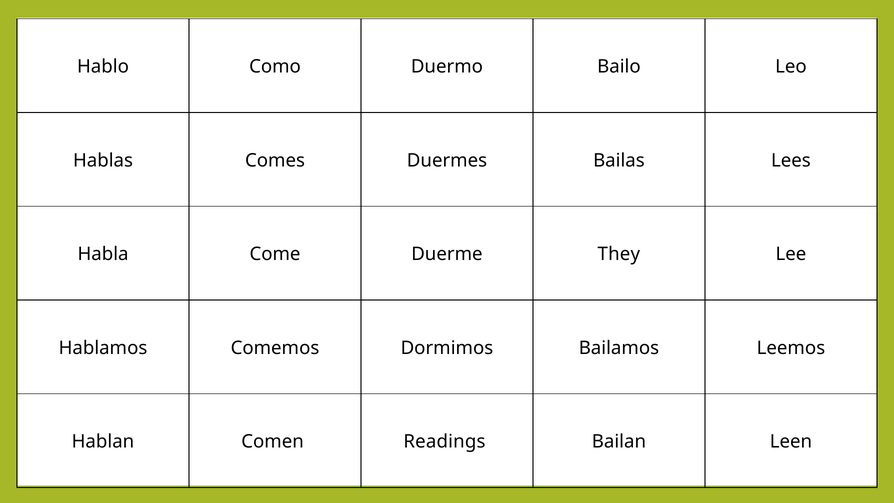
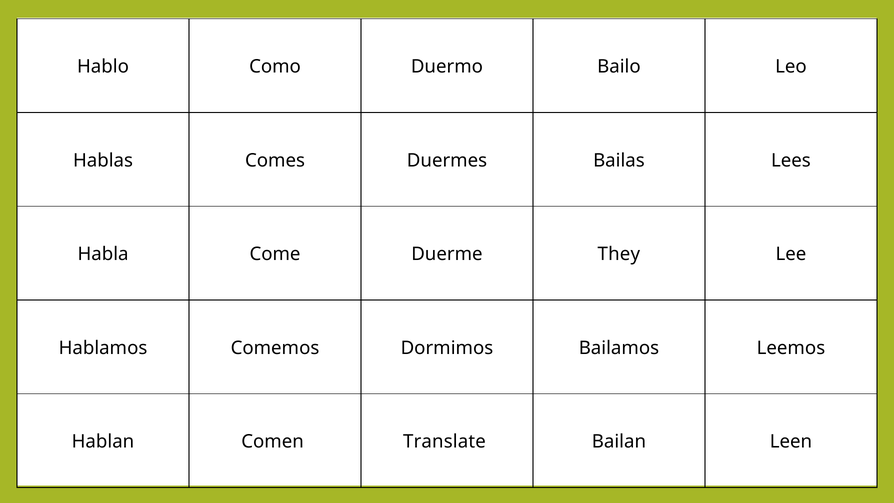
Readings: Readings -> Translate (444, 442)
